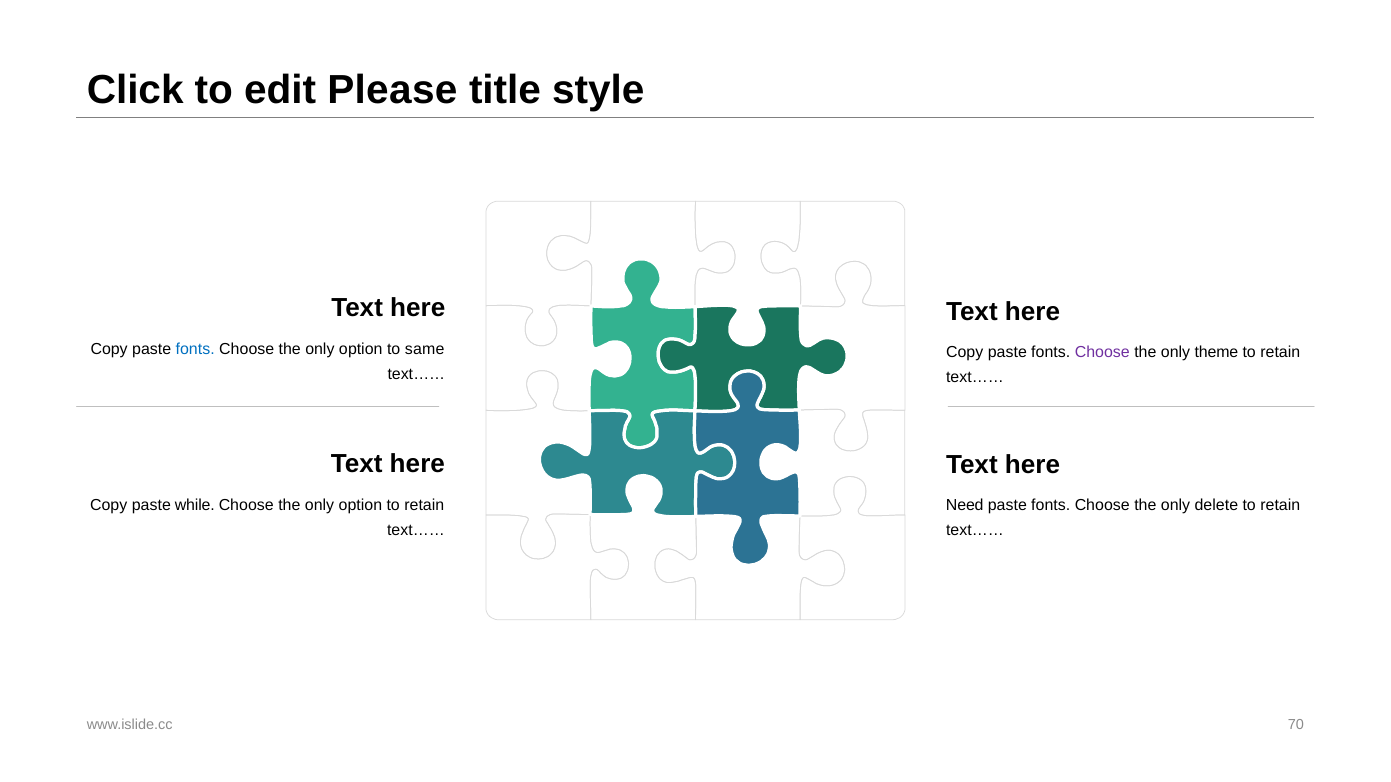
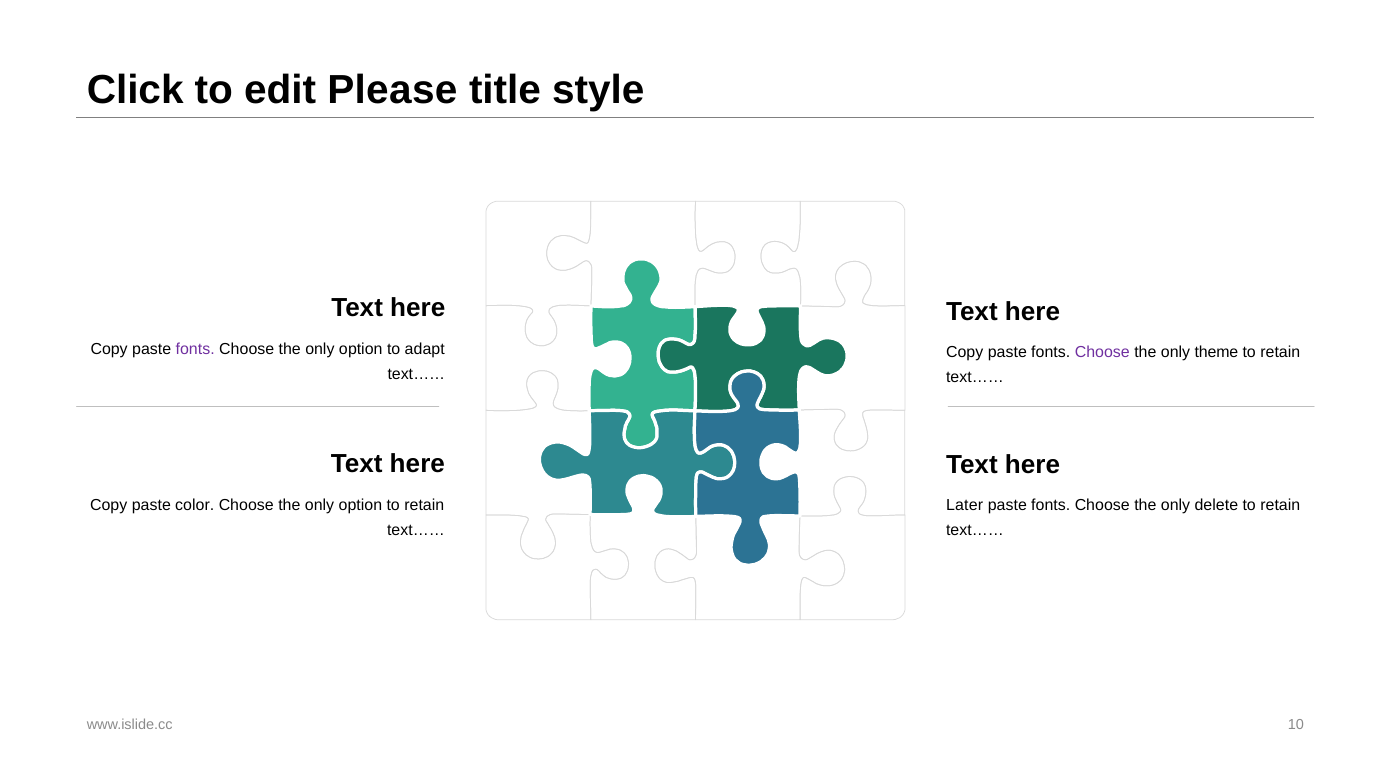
fonts colour: blue -> purple (195, 349)
same: same -> adapt (425, 349)
while: while -> color (195, 505)
Need: Need -> Later (965, 506)
70: 70 -> 10 (1296, 725)
